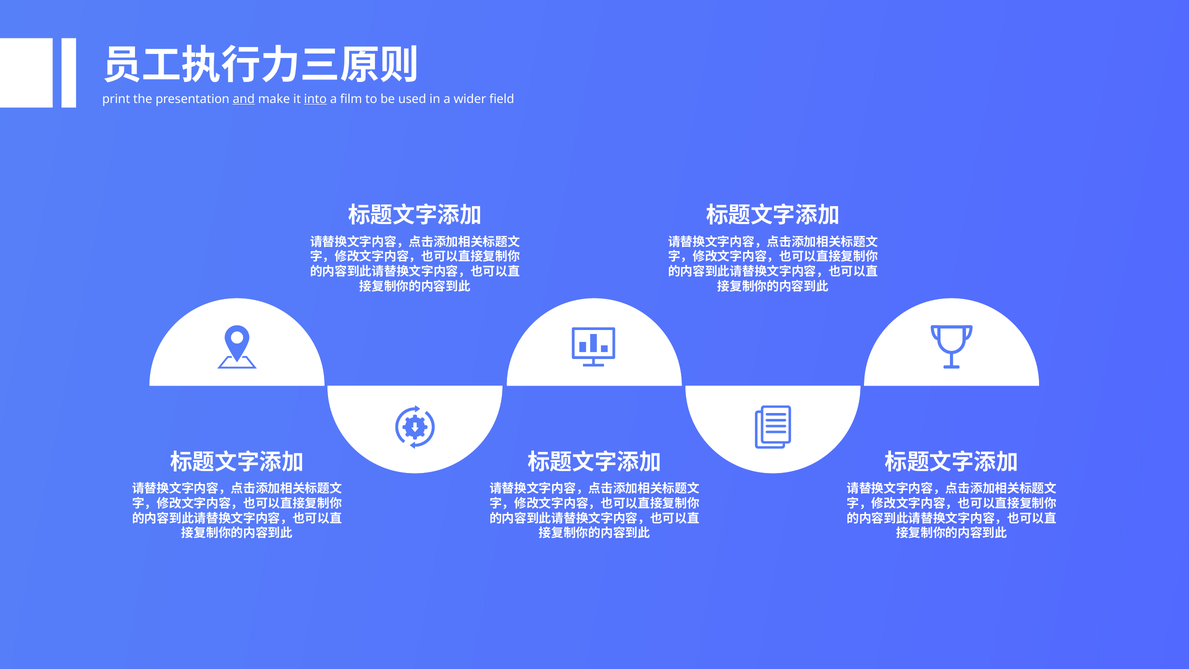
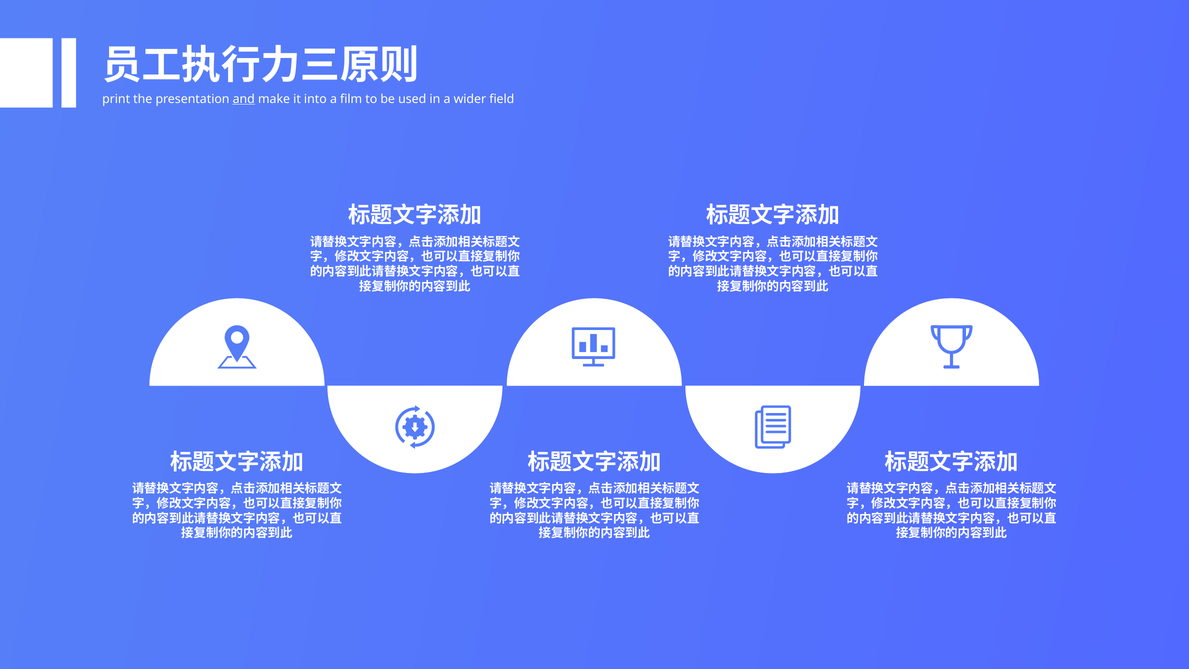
into underline: present -> none (315, 99)
